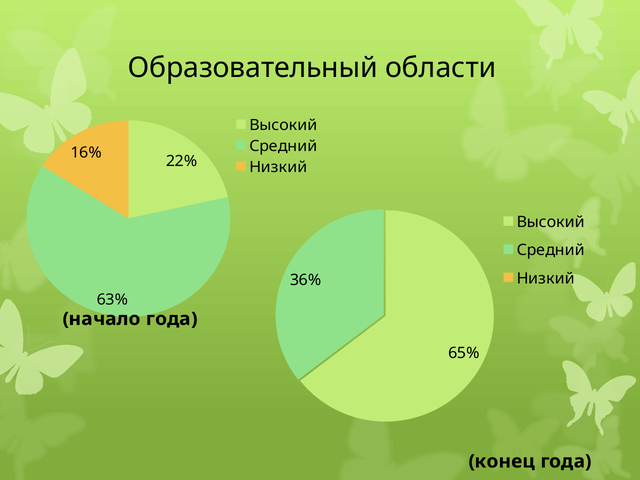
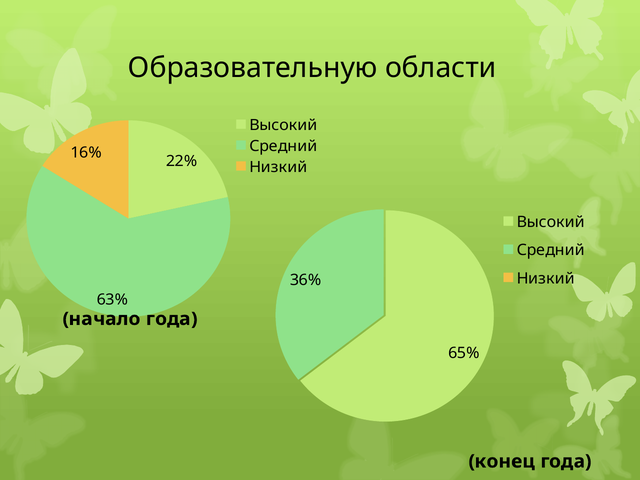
Образовательный: Образовательный -> Образовательную (253, 68)
